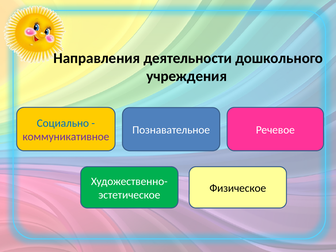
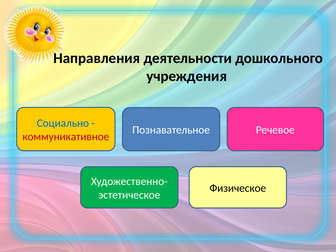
коммуникативное colour: purple -> red (66, 137)
